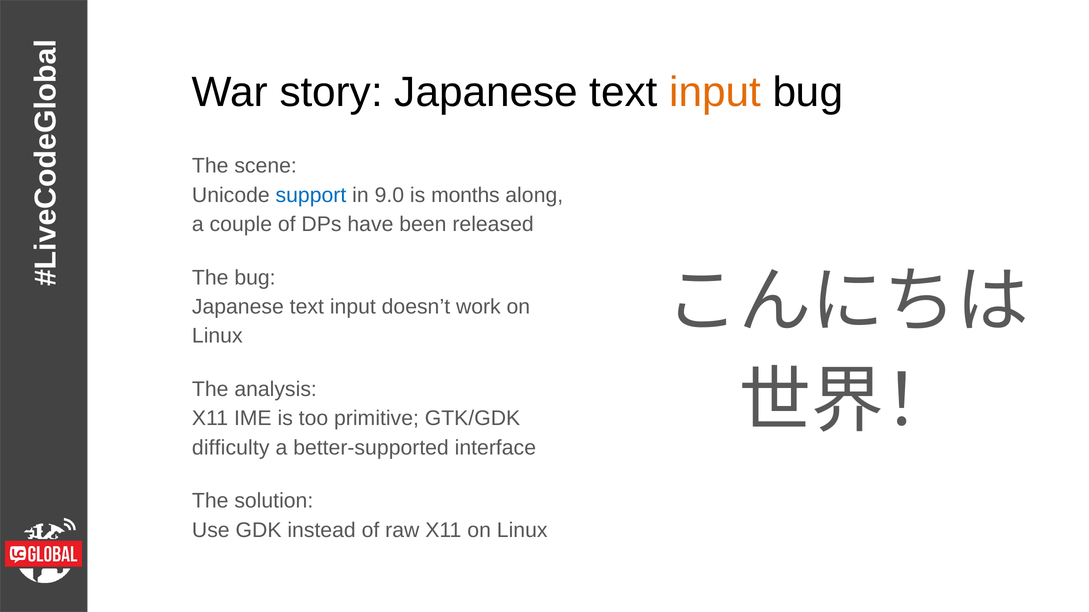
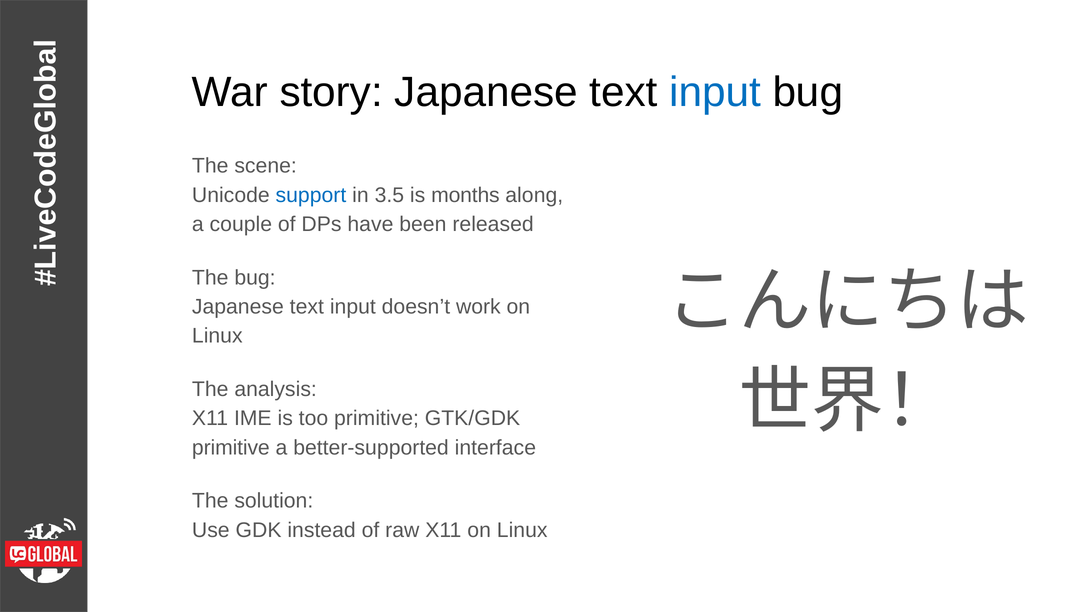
input colour: orange -> blue (715, 92)
9.0: 9.0 -> 3.5 (389, 195)
difficulty: difficulty -> primitive (231, 448)
